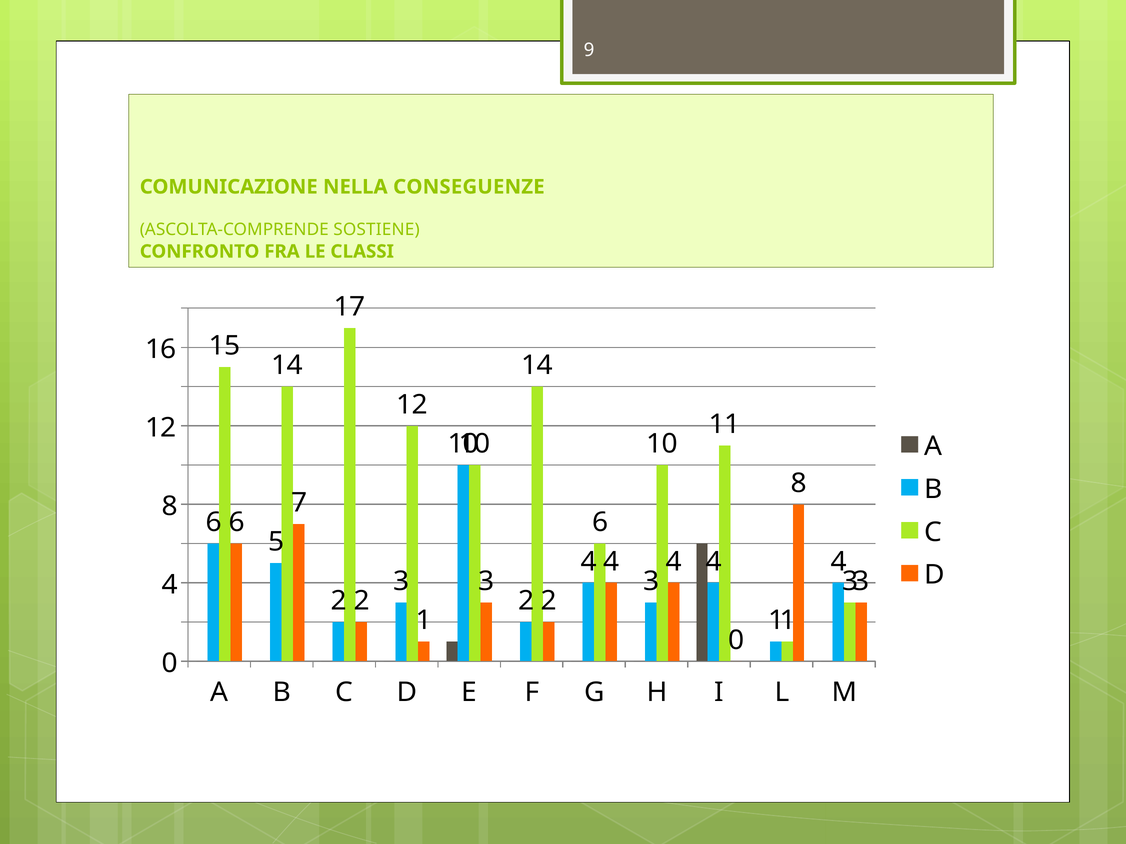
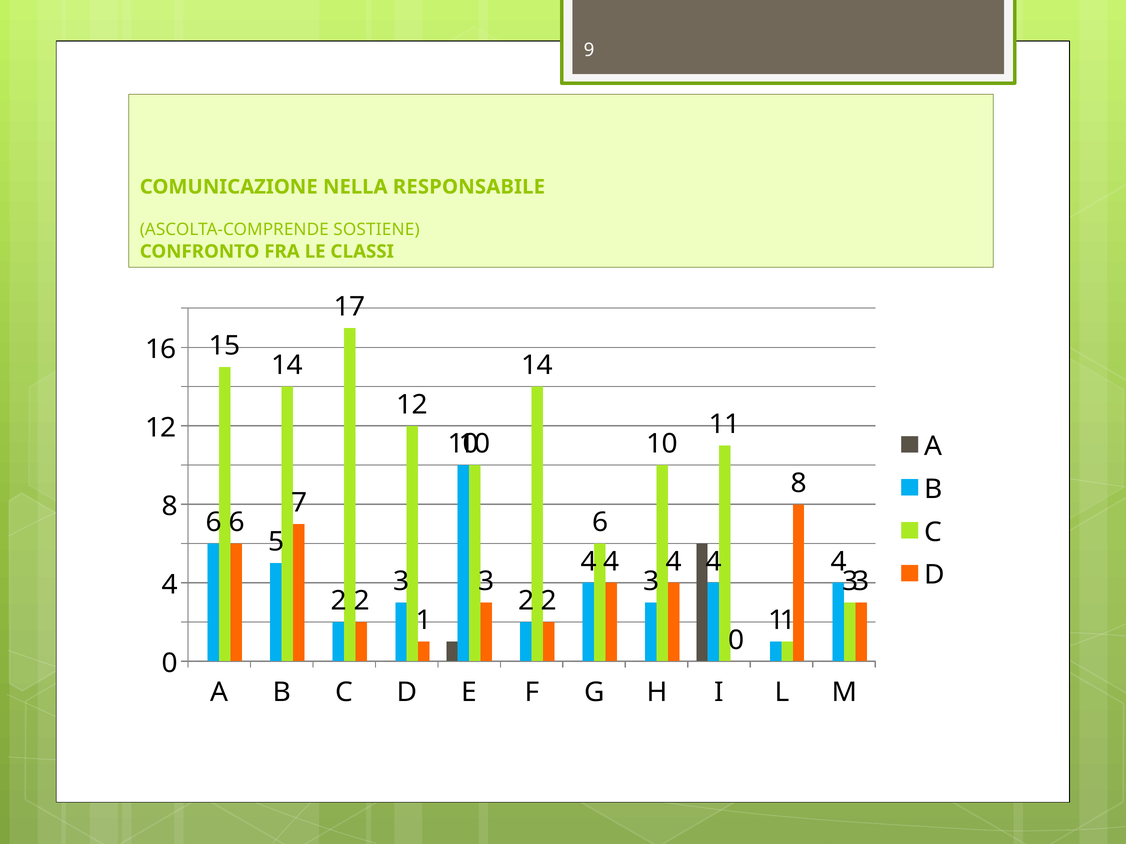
CONSEGUENZE: CONSEGUENZE -> RESPONSABILE (469, 187)
